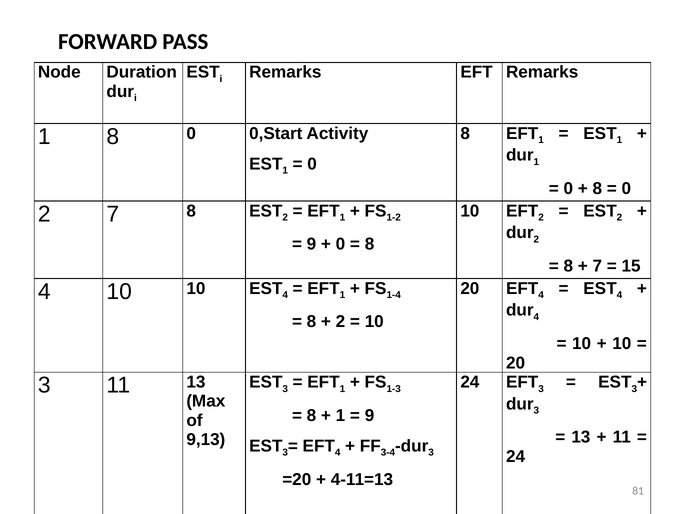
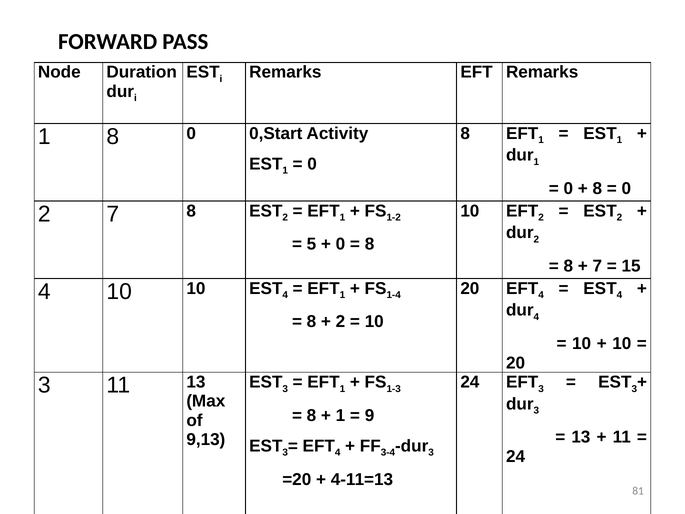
9: 9 -> 5 (311, 244)
